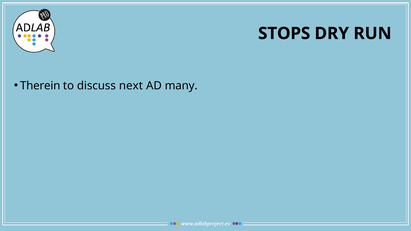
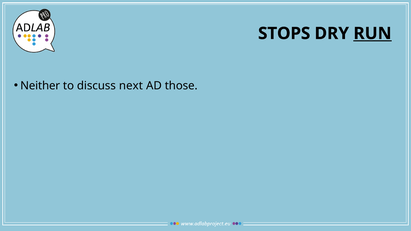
RUN underline: none -> present (373, 33)
Therein: Therein -> Neither (40, 86)
many: many -> those (181, 86)
